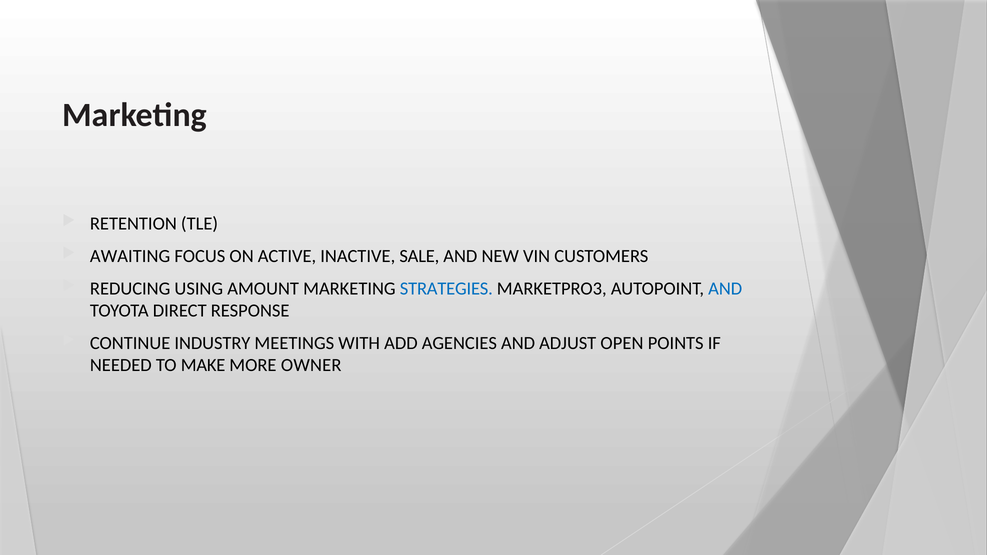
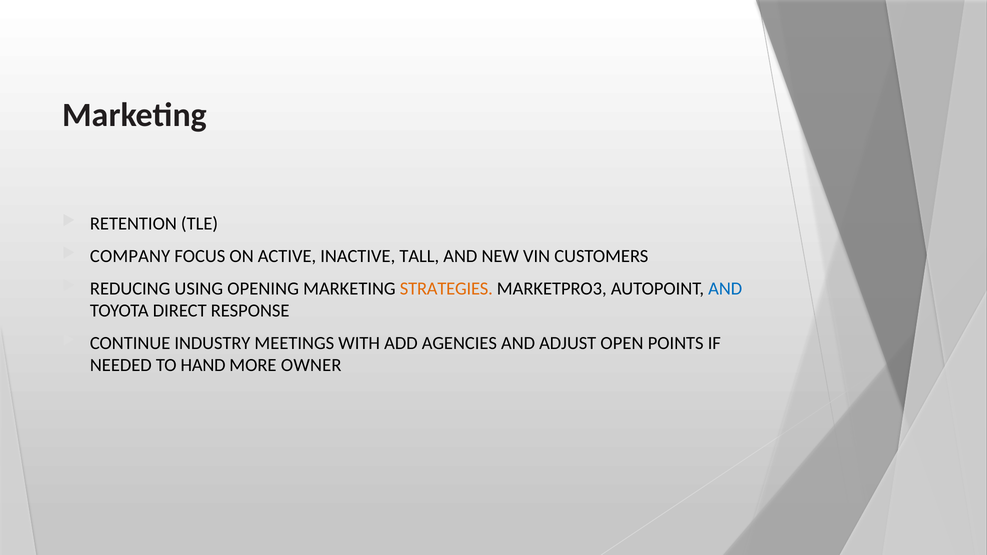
AWAITING: AWAITING -> COMPANY (130, 256)
SALE: SALE -> TALL (419, 256)
AMOUNT: AMOUNT -> OPENING (263, 289)
STRATEGIES colour: blue -> orange (446, 289)
MAKE: MAKE -> HAND (203, 365)
